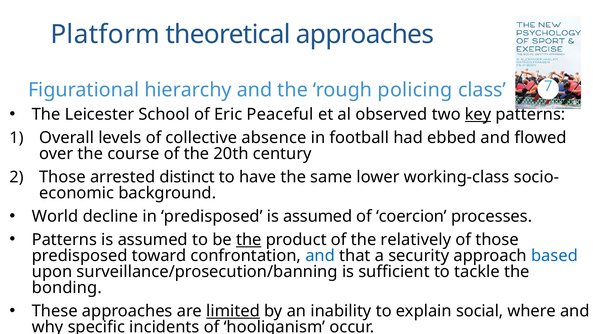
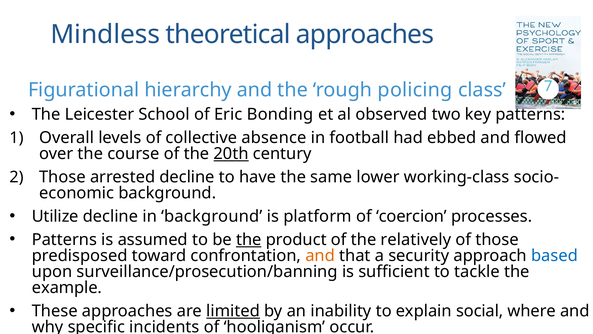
Platform: Platform -> Mindless (105, 34)
Peaceful: Peaceful -> Bonding (280, 114)
key underline: present -> none (478, 114)
20th underline: none -> present (231, 154)
arrested distinct: distinct -> decline (187, 177)
World: World -> Utilize (55, 216)
in predisposed: predisposed -> background (212, 216)
assumed: assumed -> platform (318, 216)
and colour: blue -> orange (320, 255)
bonding: bonding -> example (67, 287)
